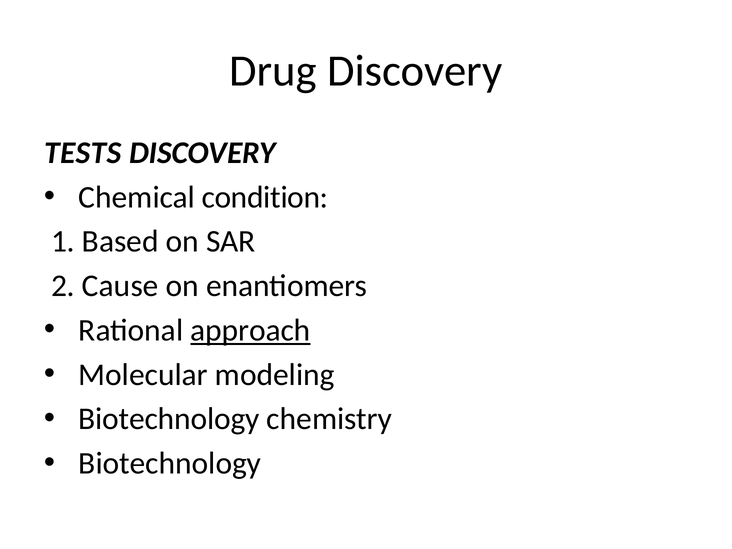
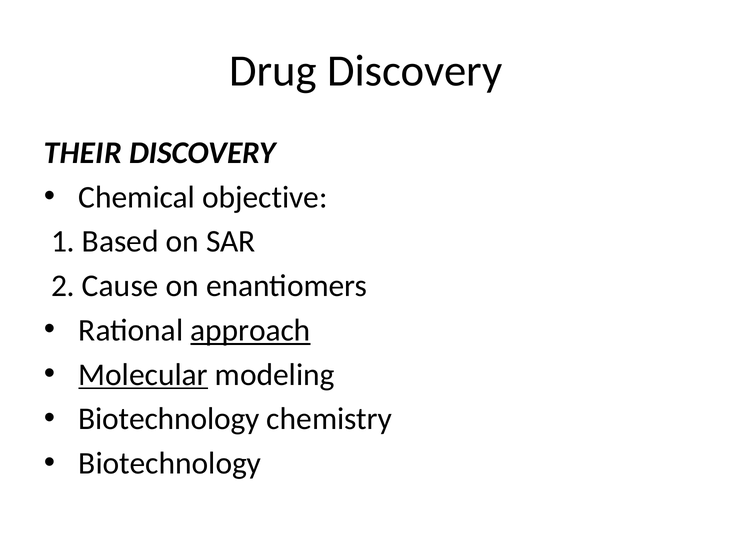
TESTS: TESTS -> THEIR (83, 153)
condition: condition -> objective (265, 197)
Molecular underline: none -> present (143, 375)
